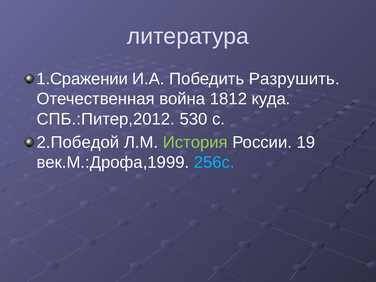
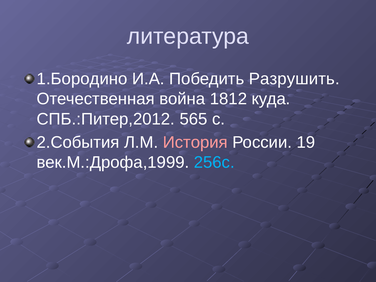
1.Сражении: 1.Сражении -> 1.Бородино (82, 79)
530: 530 -> 565 (193, 119)
2.Победой: 2.Победой -> 2.События (78, 142)
История colour: light green -> pink (195, 142)
